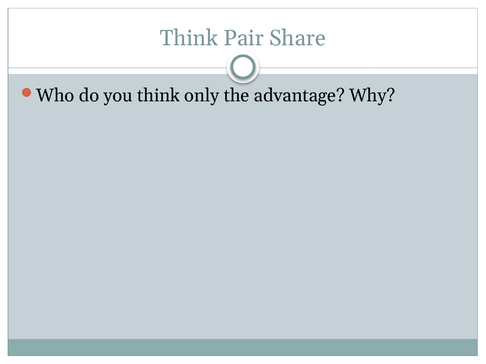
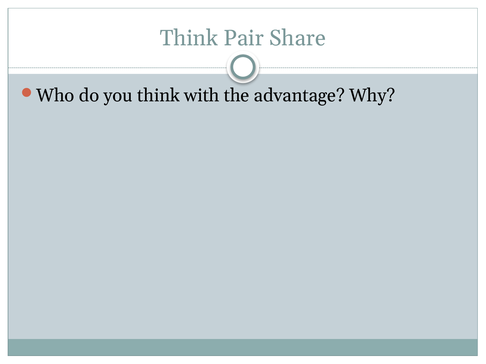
only: only -> with (202, 96)
